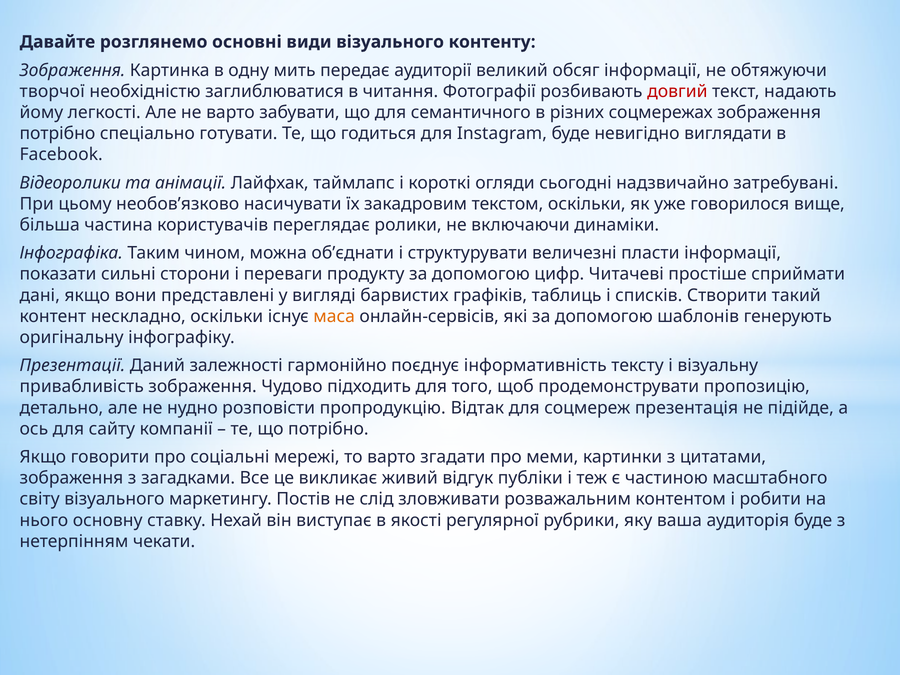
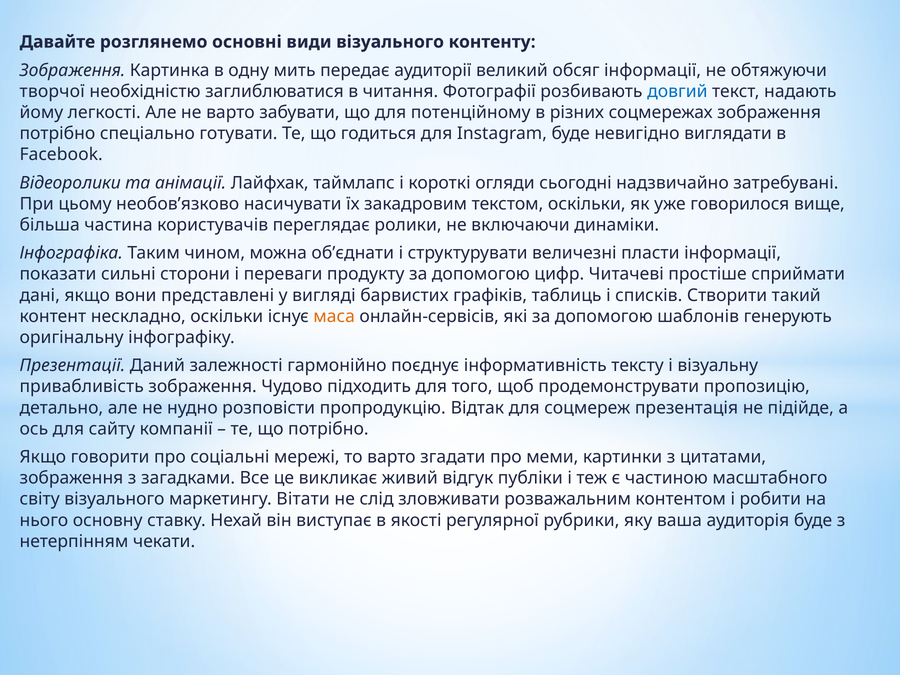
довгий colour: red -> blue (677, 91)
семантичного: семантичного -> потенційному (471, 112)
Постів: Постів -> Вітати (303, 499)
